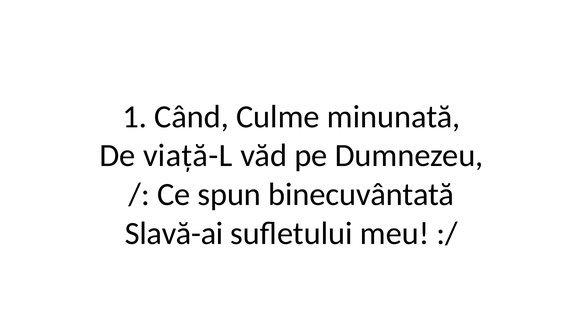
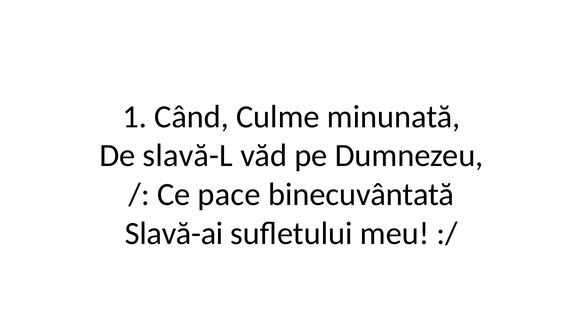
viață-L: viață-L -> slavă-L (188, 156)
spun: spun -> pace (229, 194)
